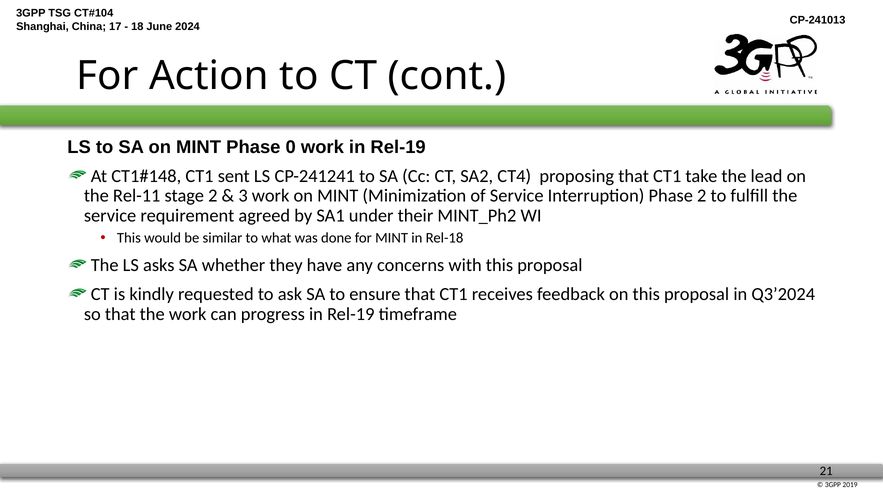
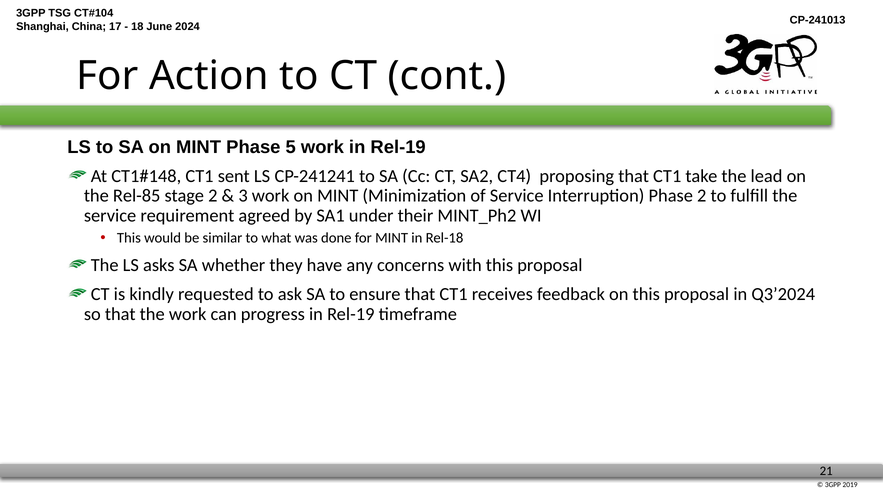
0: 0 -> 5 (291, 147)
Rel-11: Rel-11 -> Rel-85 (137, 196)
